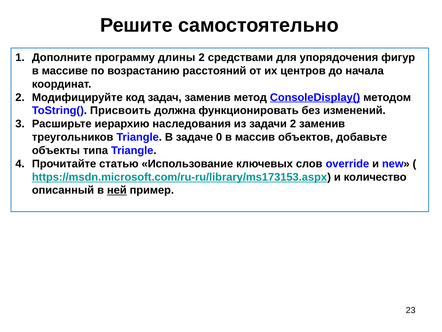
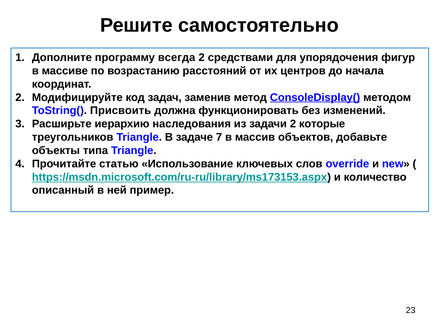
длины: длины -> всегда (177, 57)
2 заменив: заменив -> которые (322, 124)
0: 0 -> 7 (219, 137)
ней underline: present -> none (117, 190)
